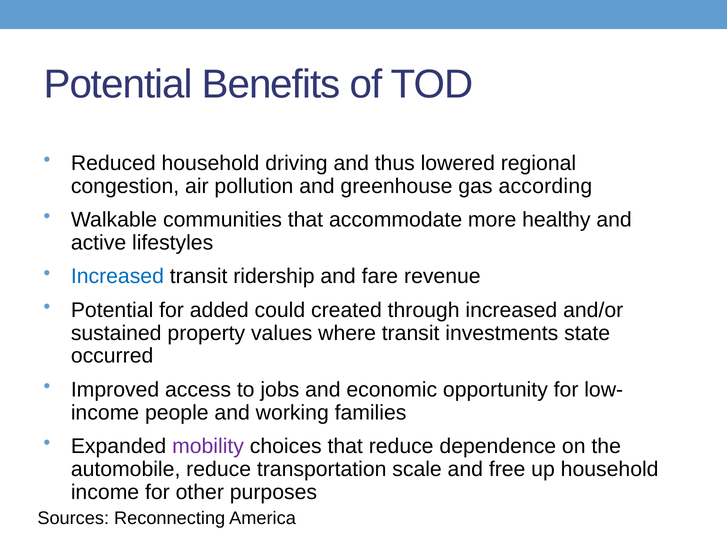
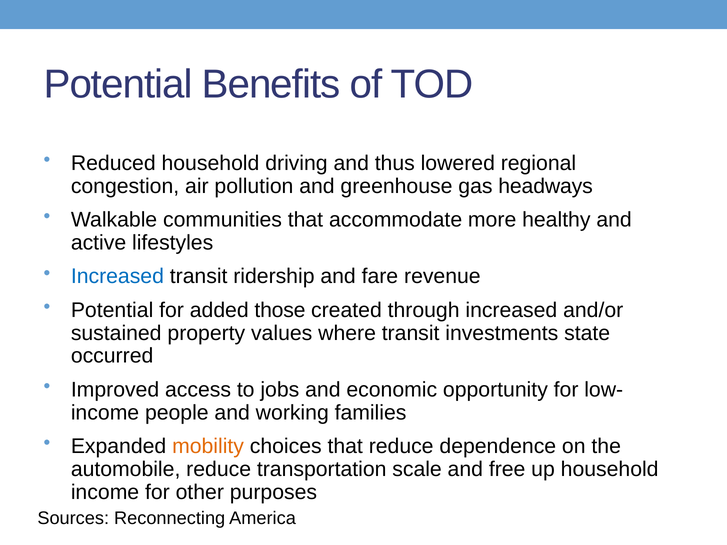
according: according -> headways (546, 186)
could: could -> those (280, 310)
mobility colour: purple -> orange (208, 447)
